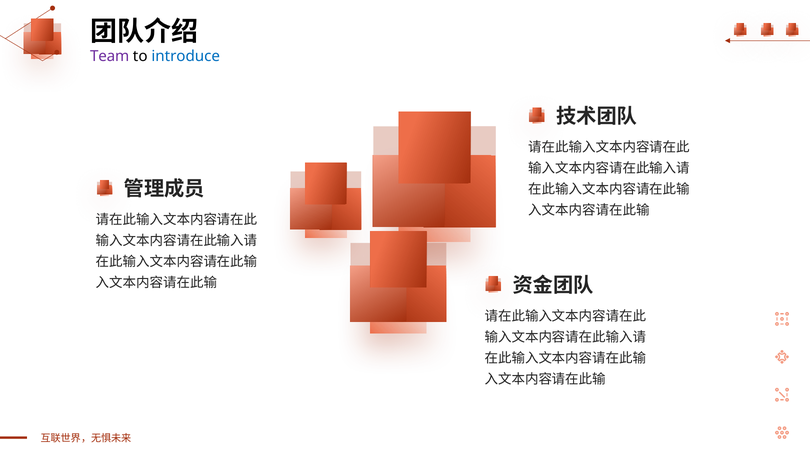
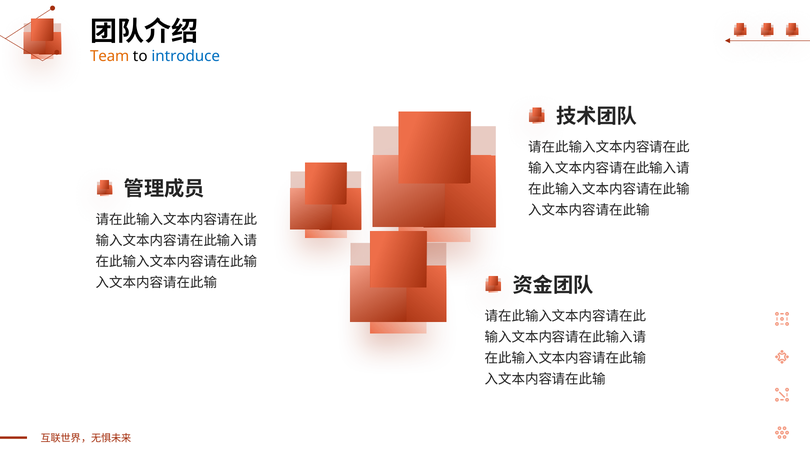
Team colour: purple -> orange (110, 56)
